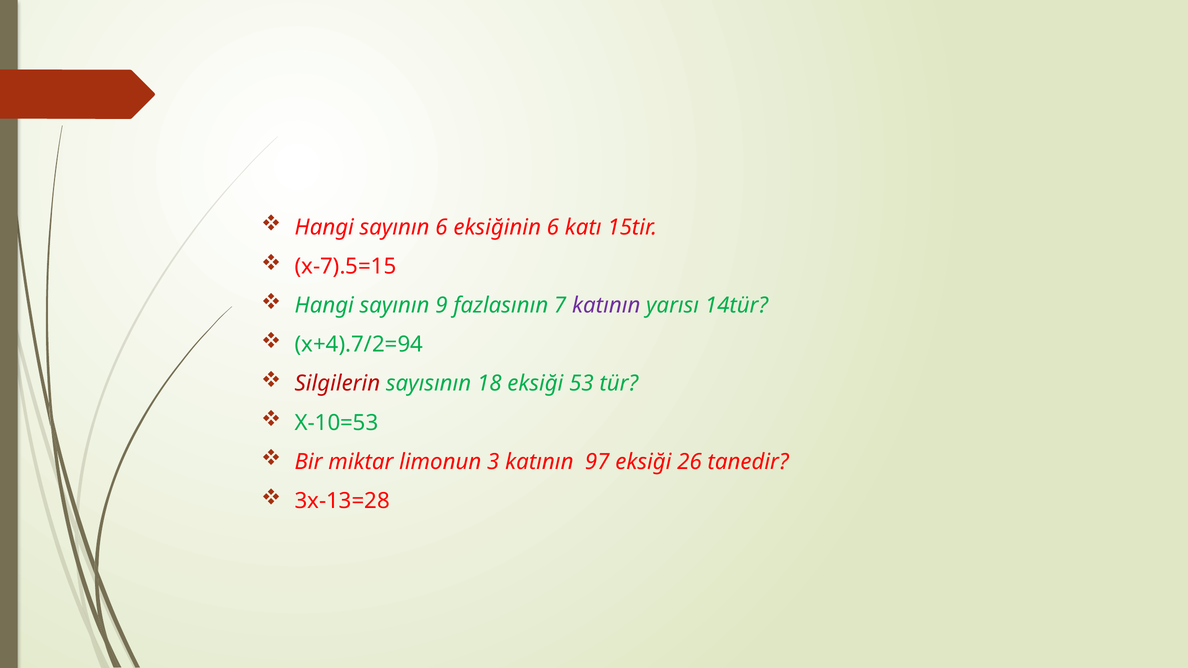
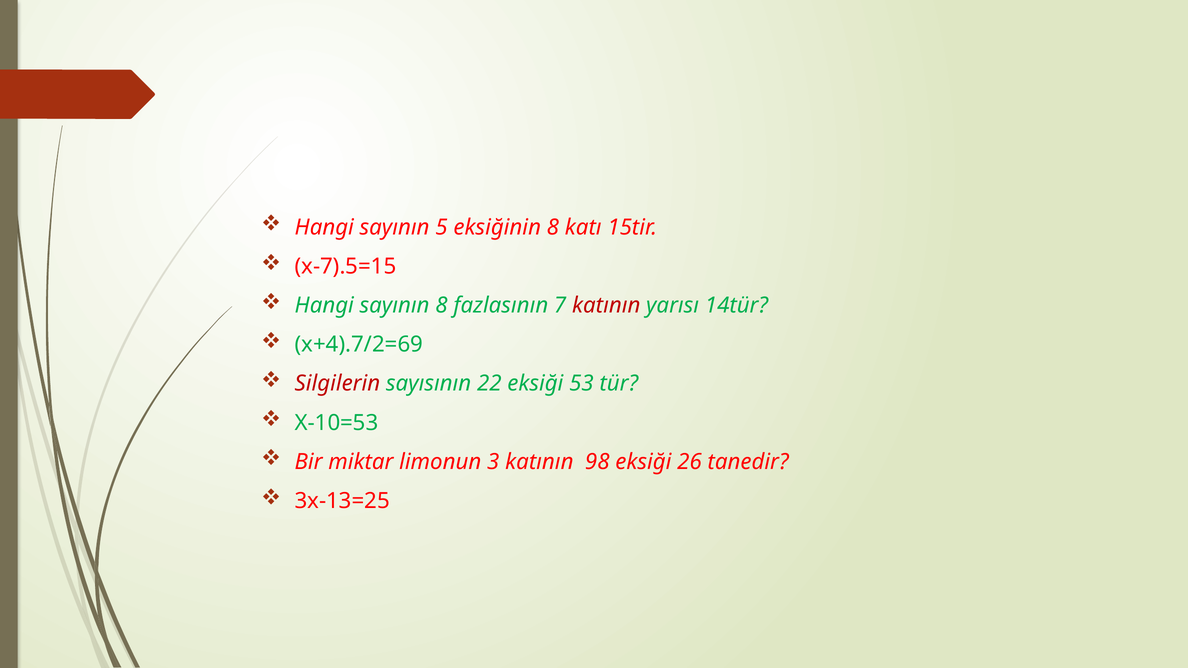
sayının 6: 6 -> 5 (441, 227)
eksiğinin 6: 6 -> 8 (553, 227)
sayının 9: 9 -> 8 (441, 306)
katının colour: purple -> red (606, 306)
x+4).7/2=94: x+4).7/2=94 -> x+4).7/2=69 (359, 345)
18: 18 -> 22 (489, 384)
97: 97 -> 98 (597, 462)
3x-13=28: 3x-13=28 -> 3x-13=25 (342, 501)
